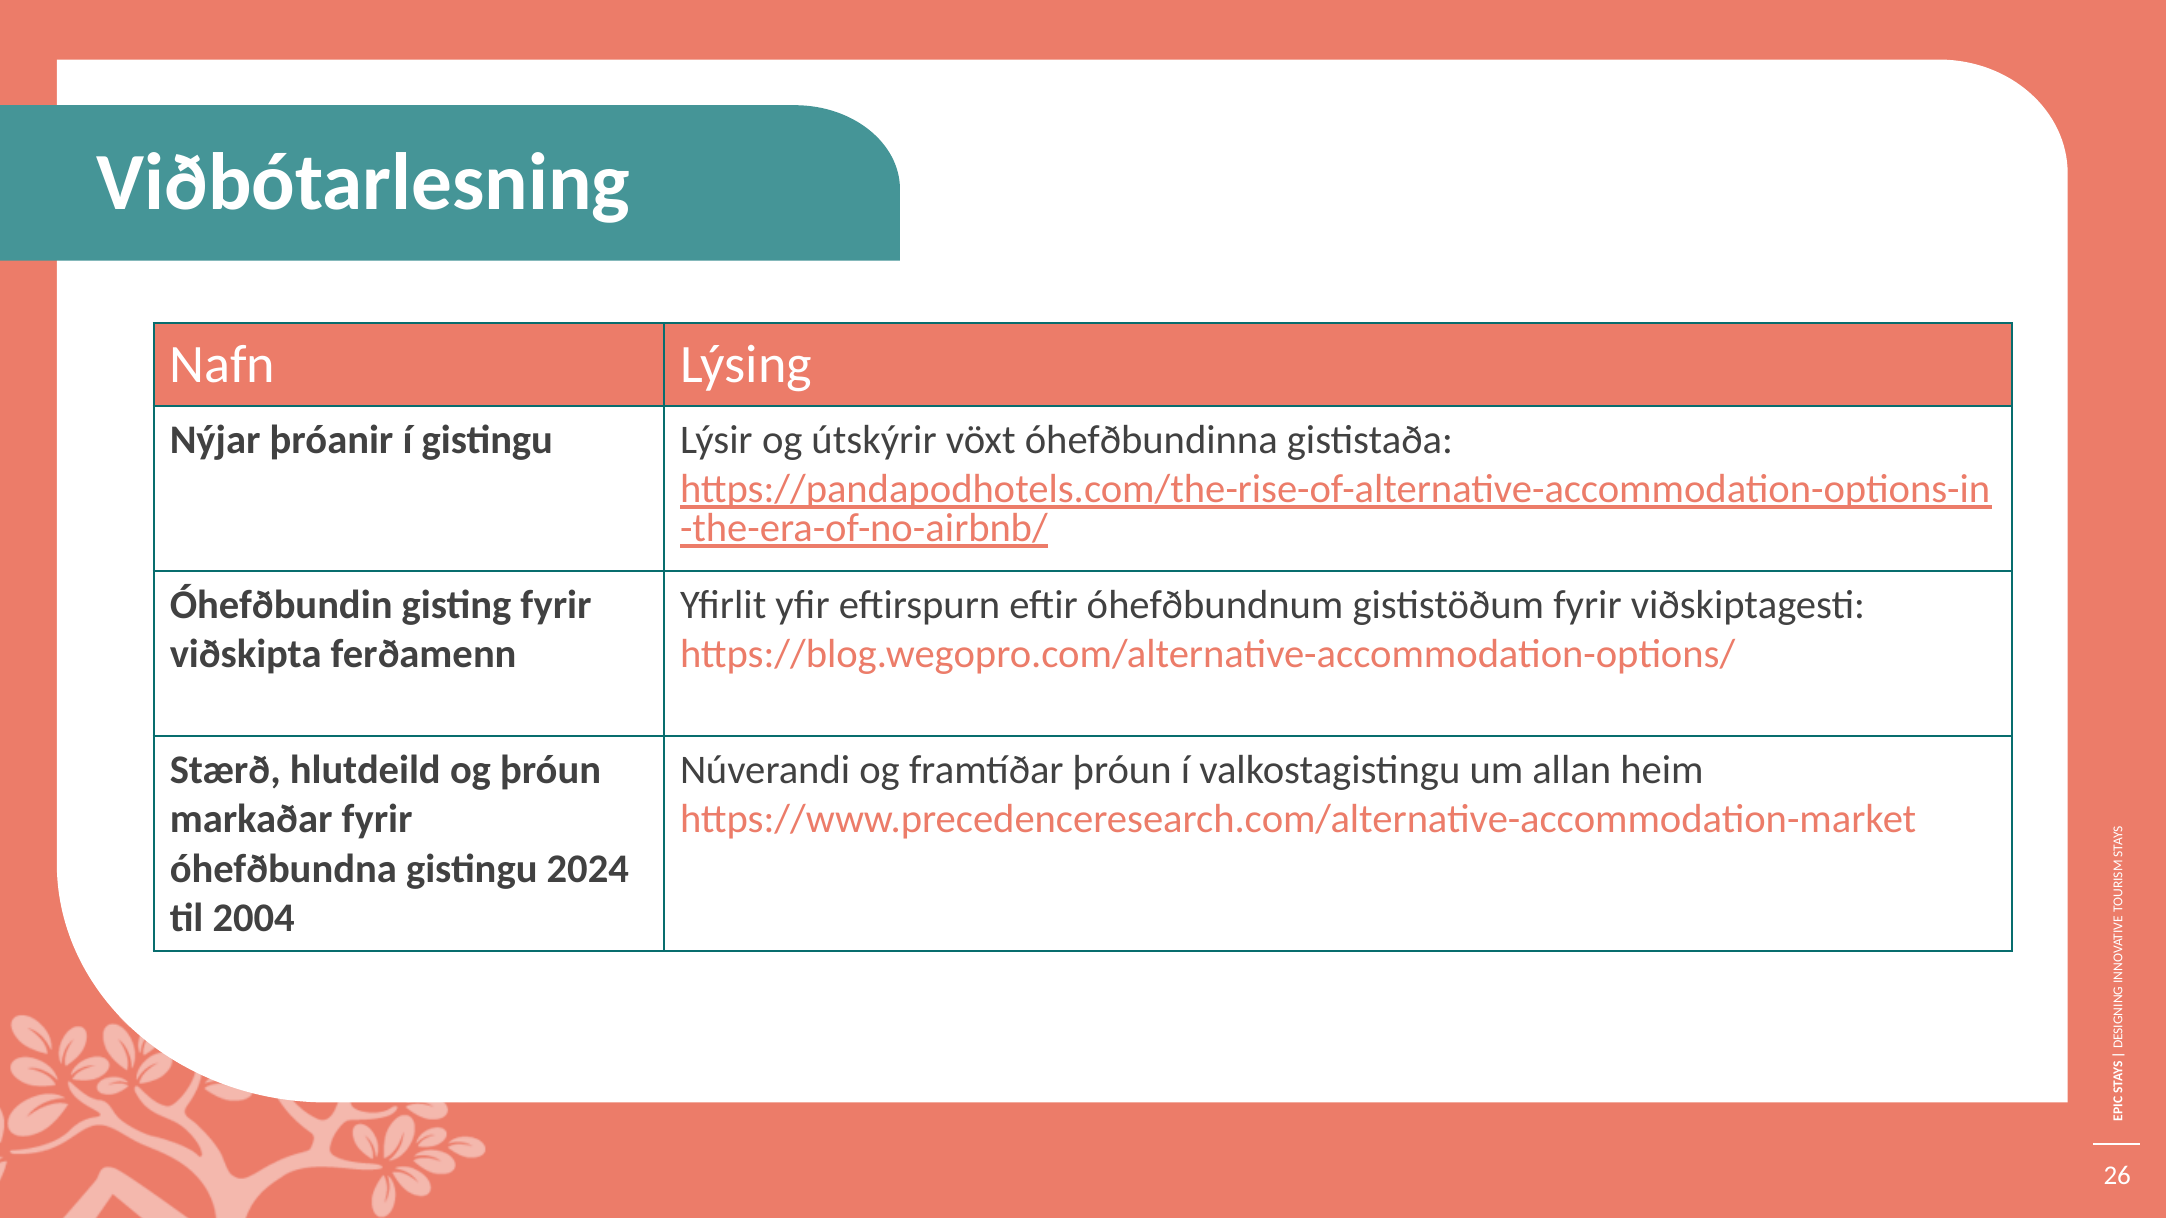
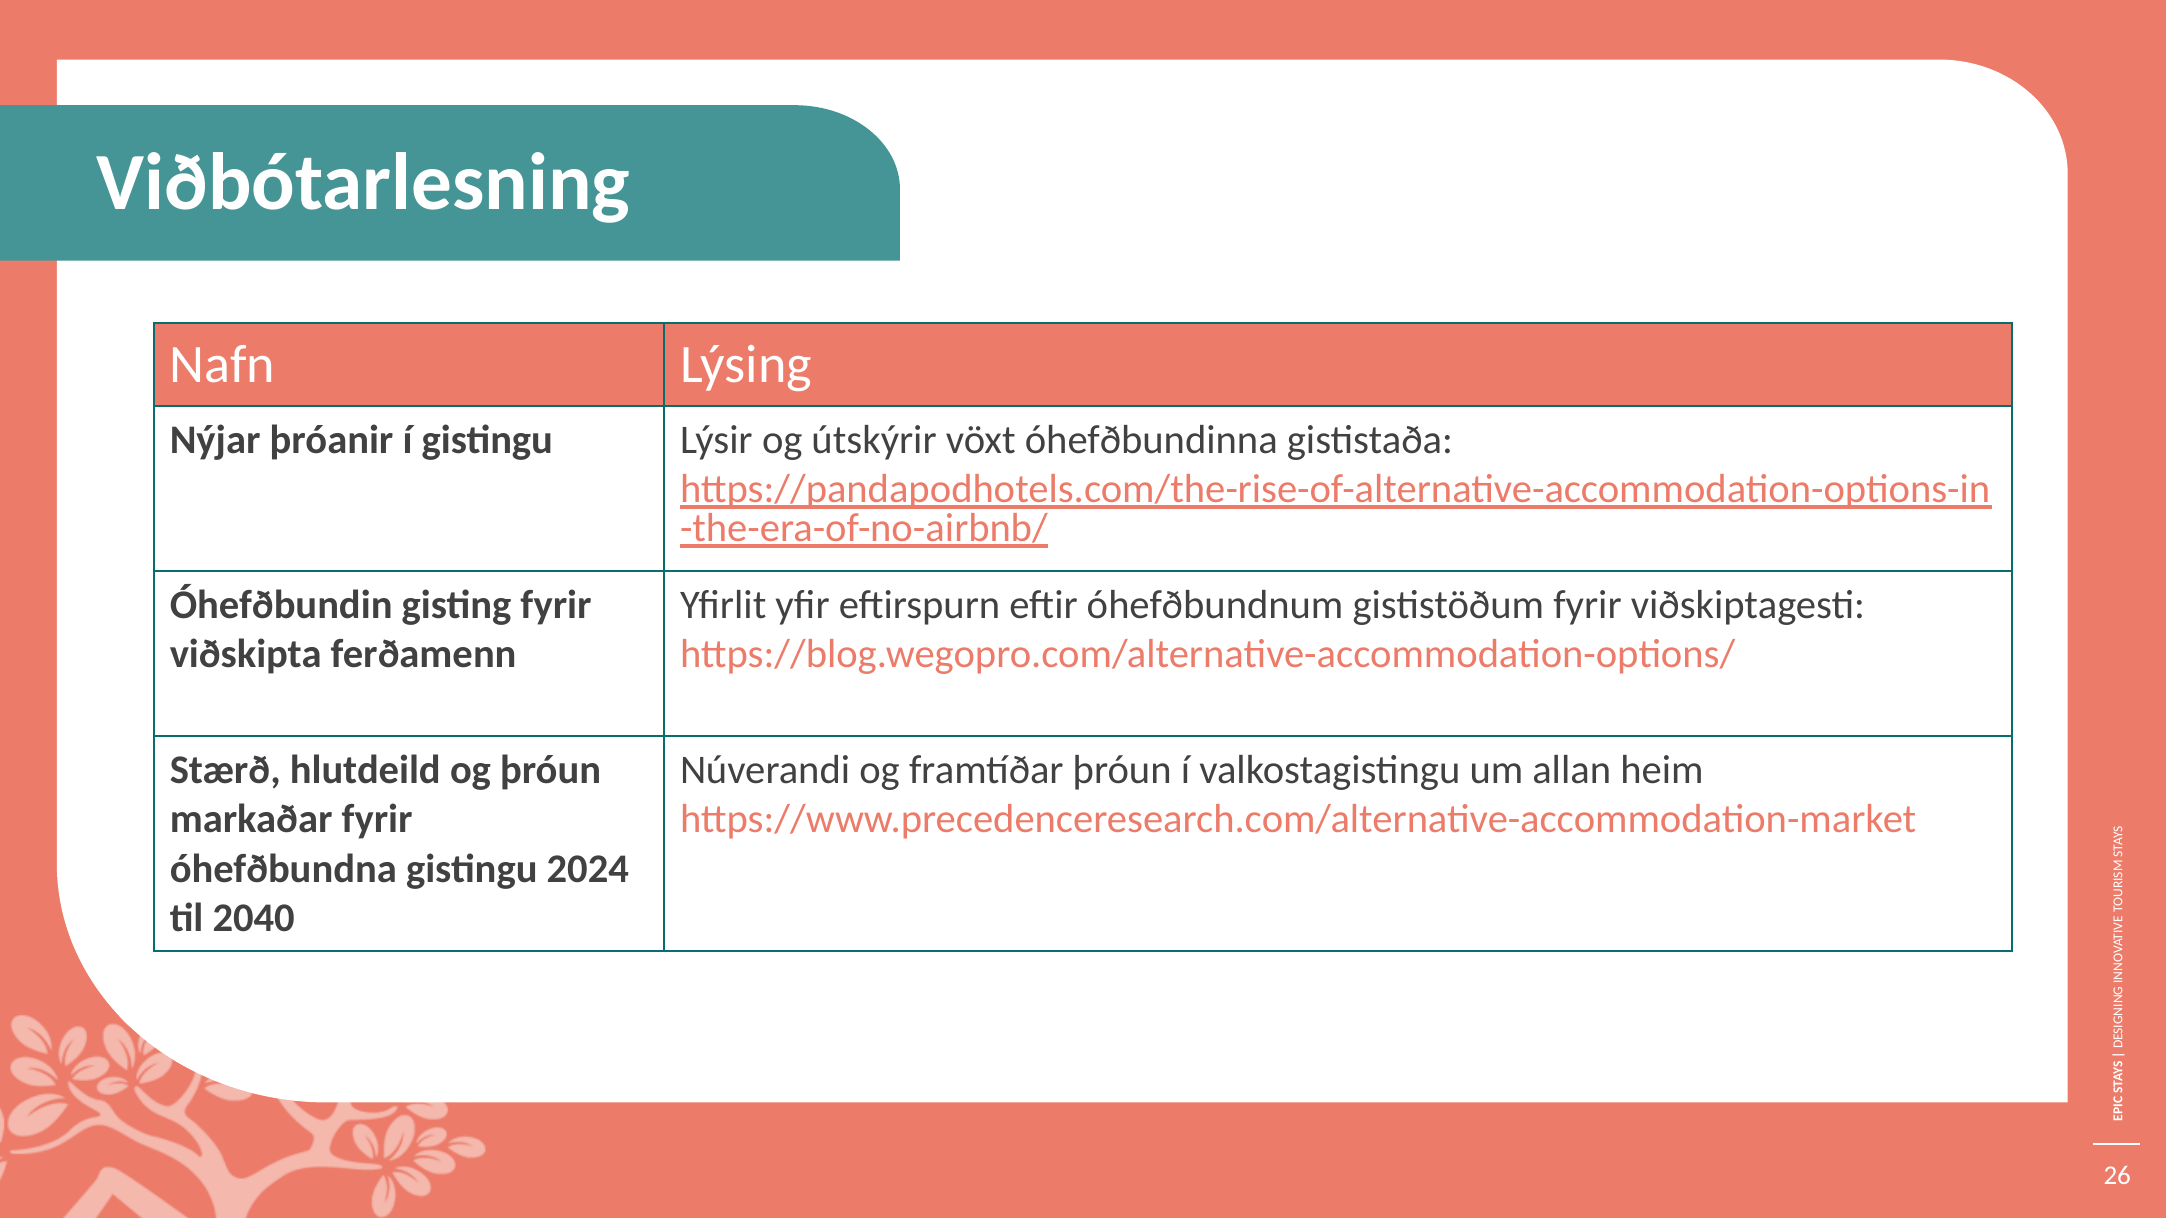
2004: 2004 -> 2040 (254, 919)
